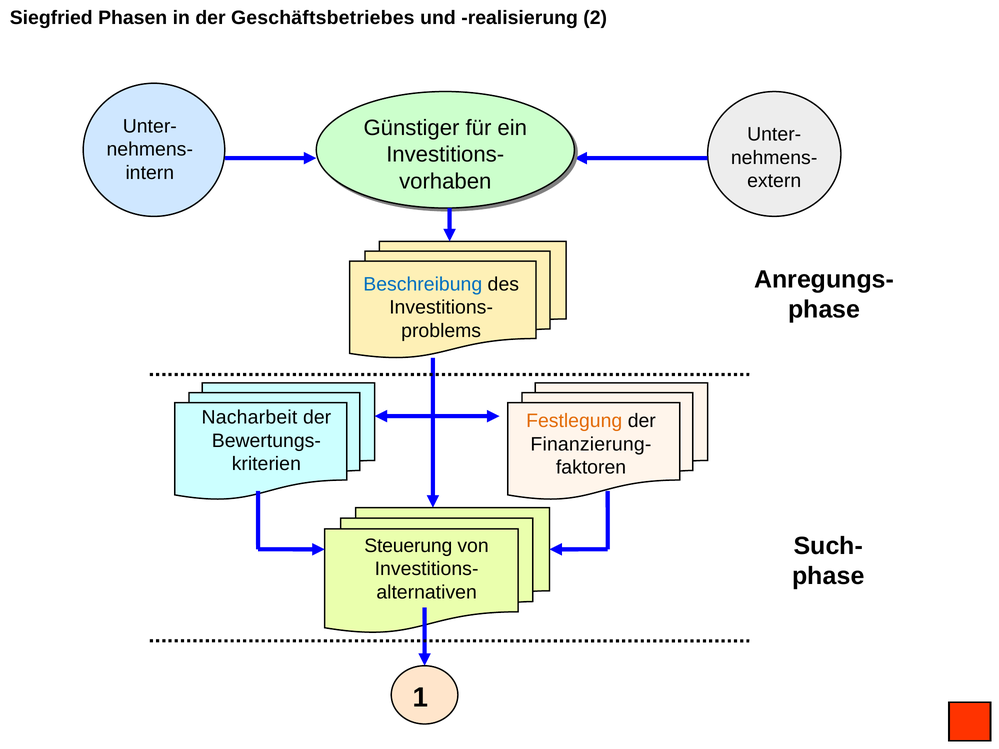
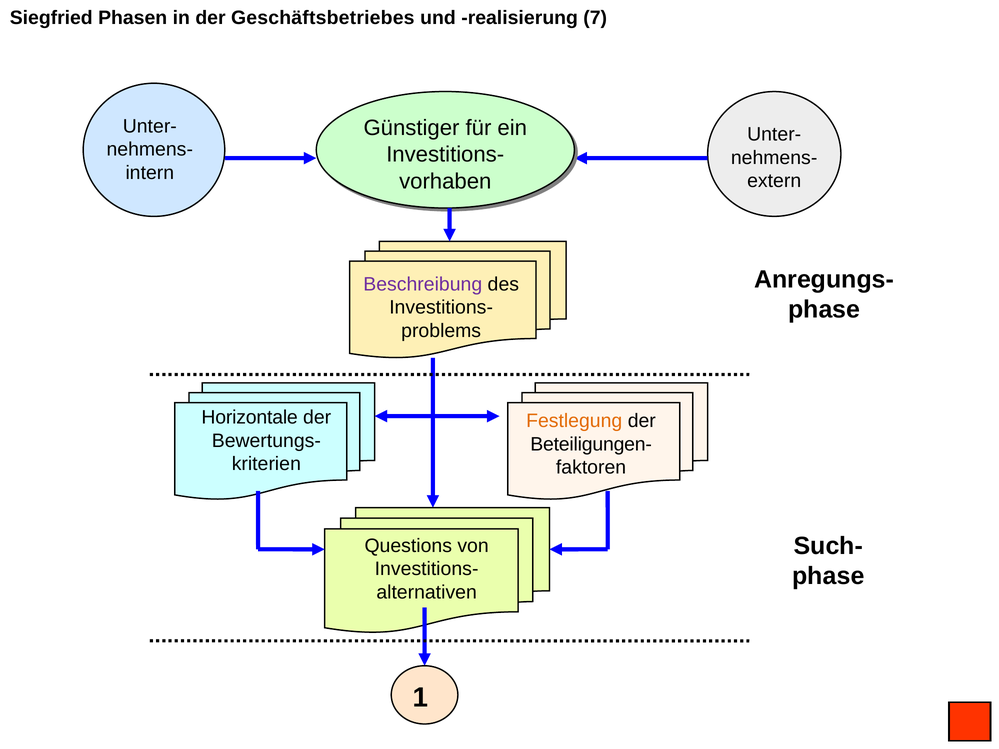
2: 2 -> 7 (595, 18)
Beschreibung colour: blue -> purple (423, 284)
Nacharbeit: Nacharbeit -> Horizontale (250, 418)
Finanzierung-: Finanzierung- -> Beteiligungen- (591, 444)
Steuerung: Steuerung -> Questions (408, 546)
